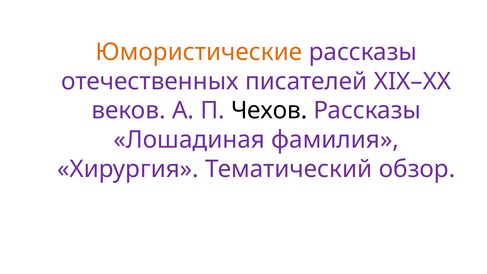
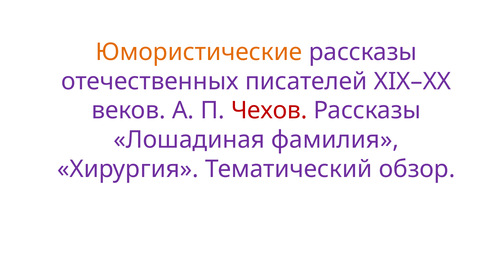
Чехов colour: black -> red (269, 111)
